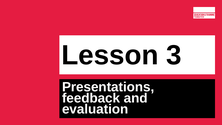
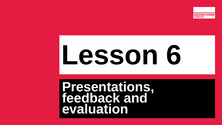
3: 3 -> 6 (174, 55)
